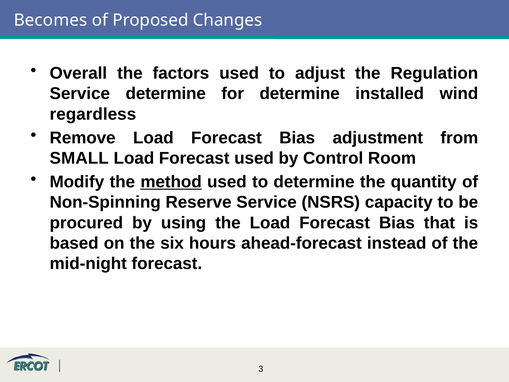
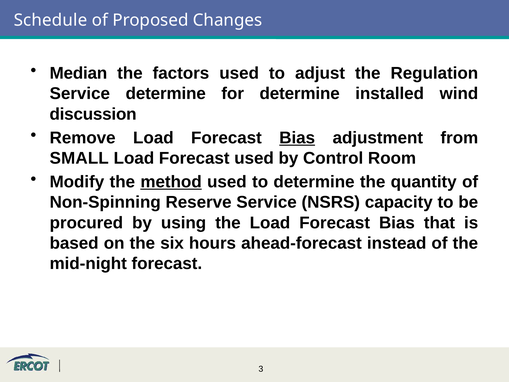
Becomes: Becomes -> Schedule (50, 20)
Overall: Overall -> Median (78, 73)
regardless: regardless -> discussion (93, 114)
Bias underline: none -> present (297, 138)
